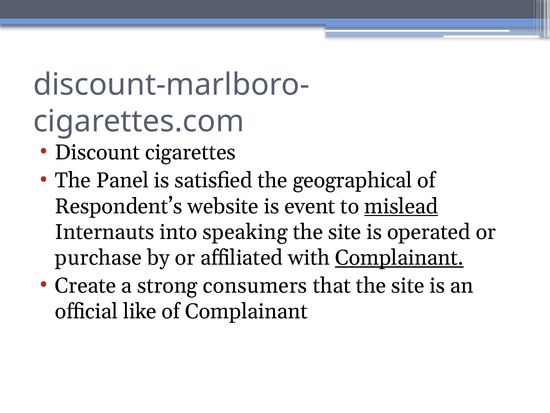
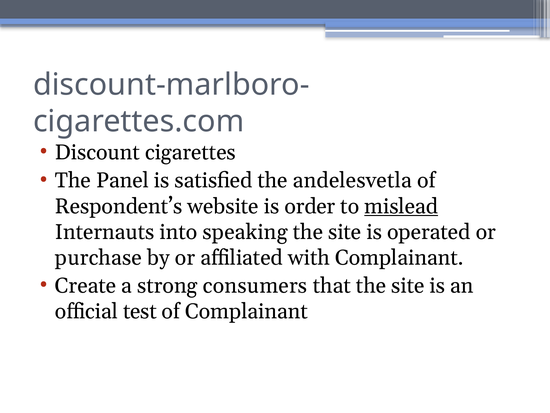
geographical: geographical -> andelesvetla (352, 180)
event: event -> order (310, 206)
Complainant underline: present -> none (399, 257)
like: like -> test (140, 311)
